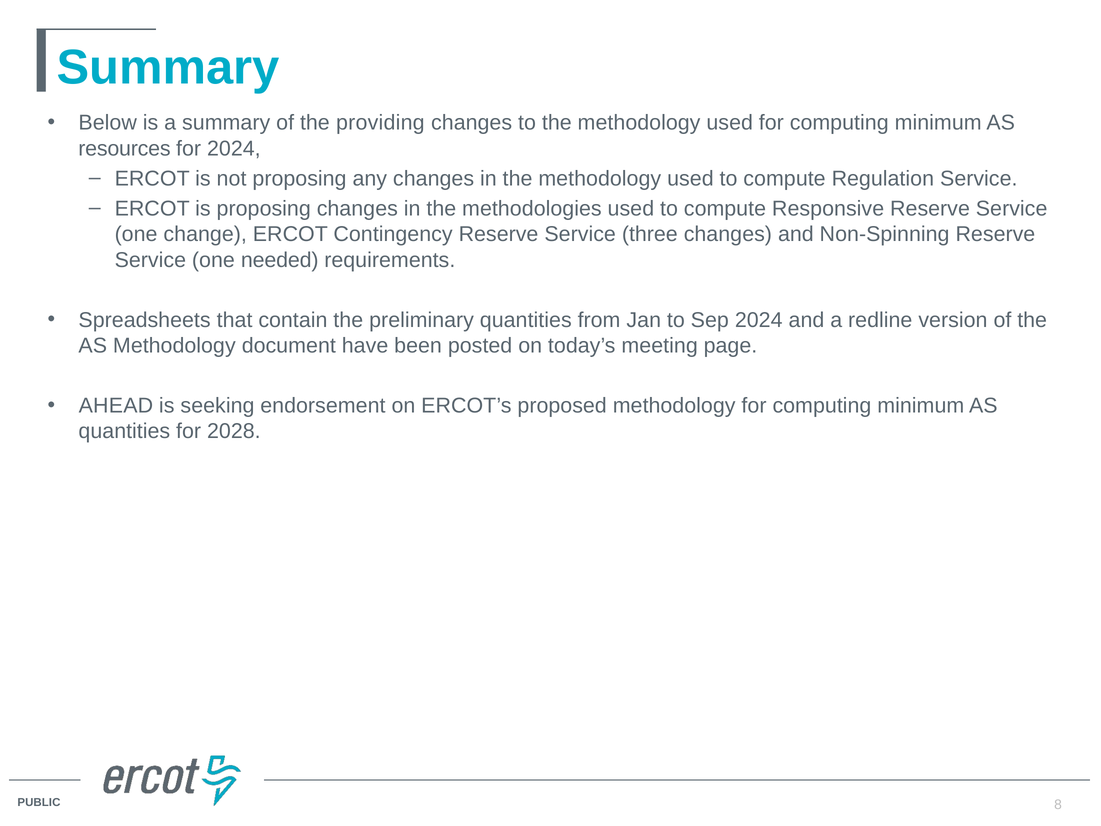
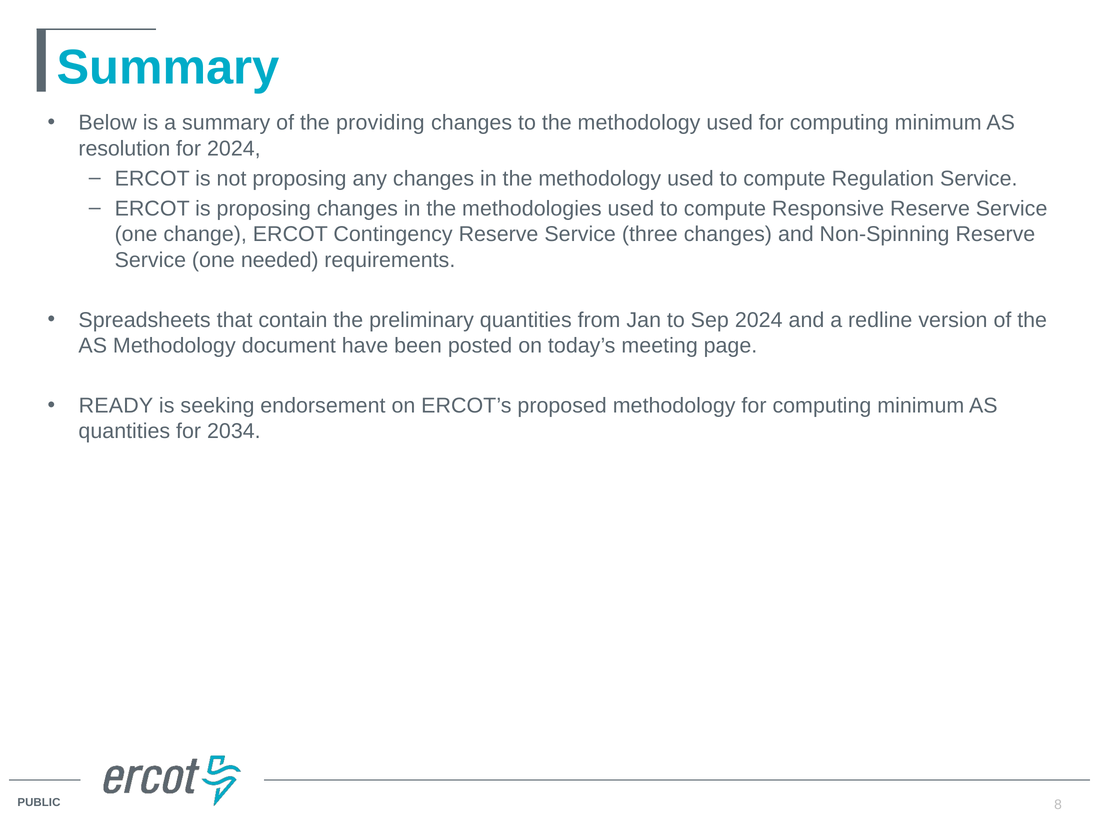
resources: resources -> resolution (124, 148)
AHEAD: AHEAD -> READY (116, 406)
2028: 2028 -> 2034 (234, 431)
